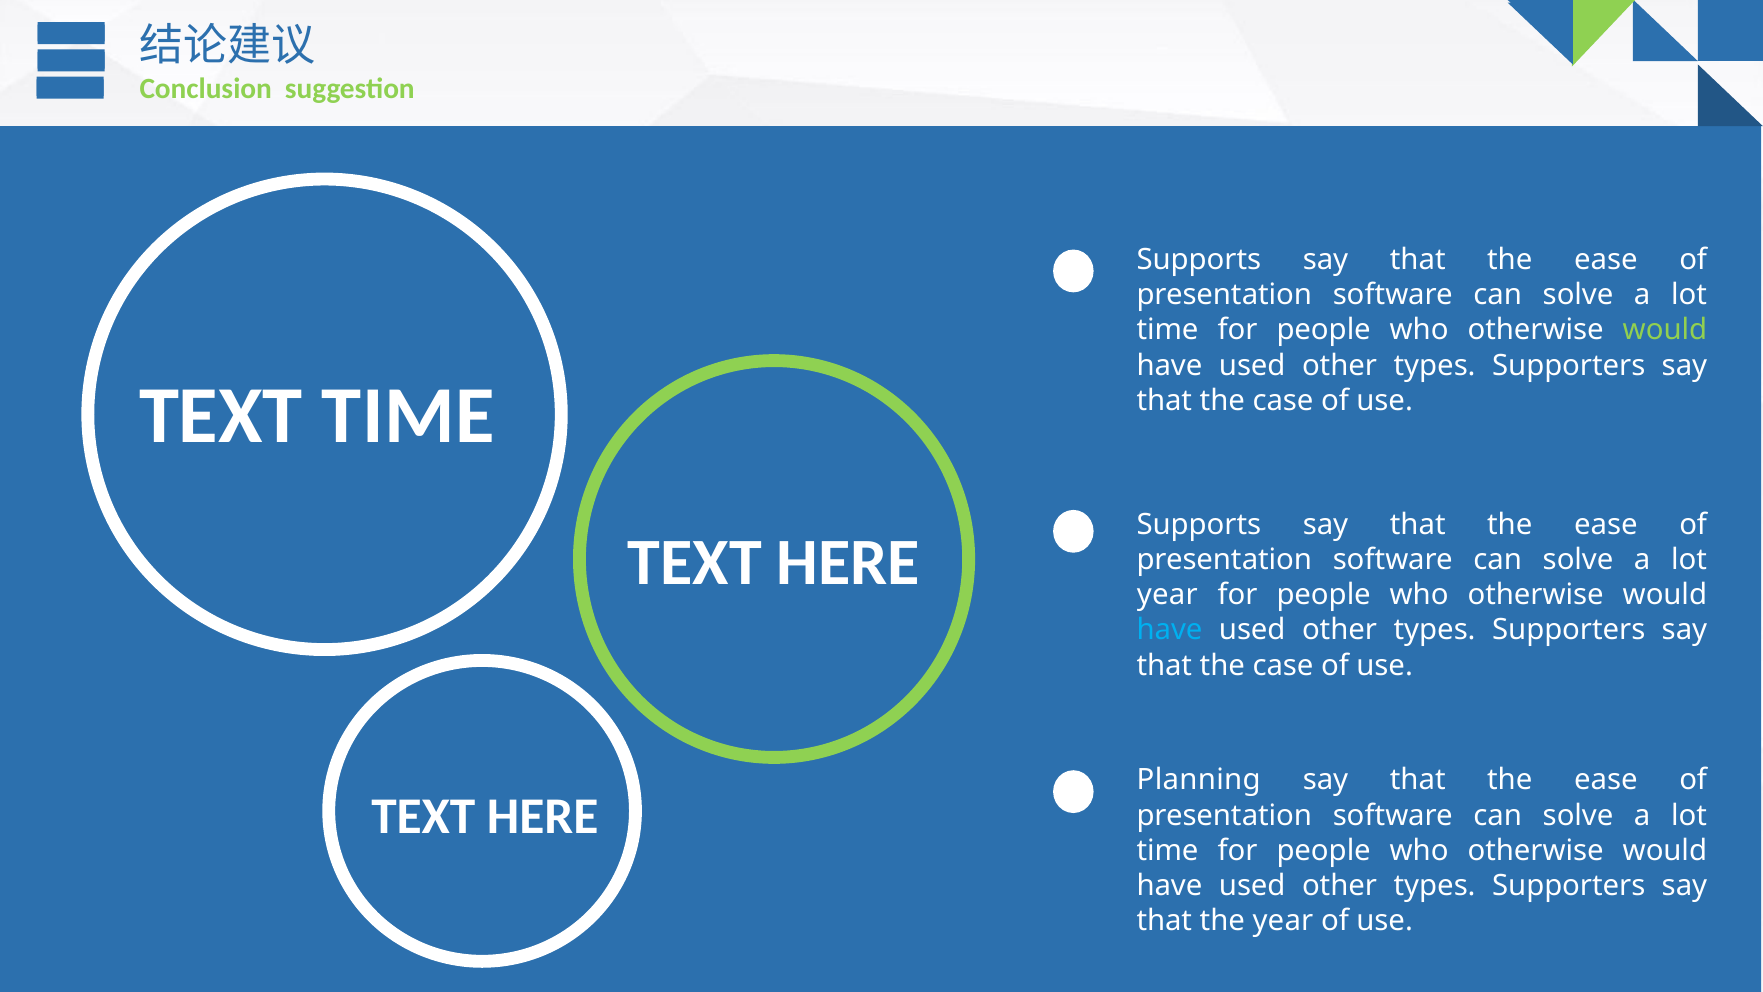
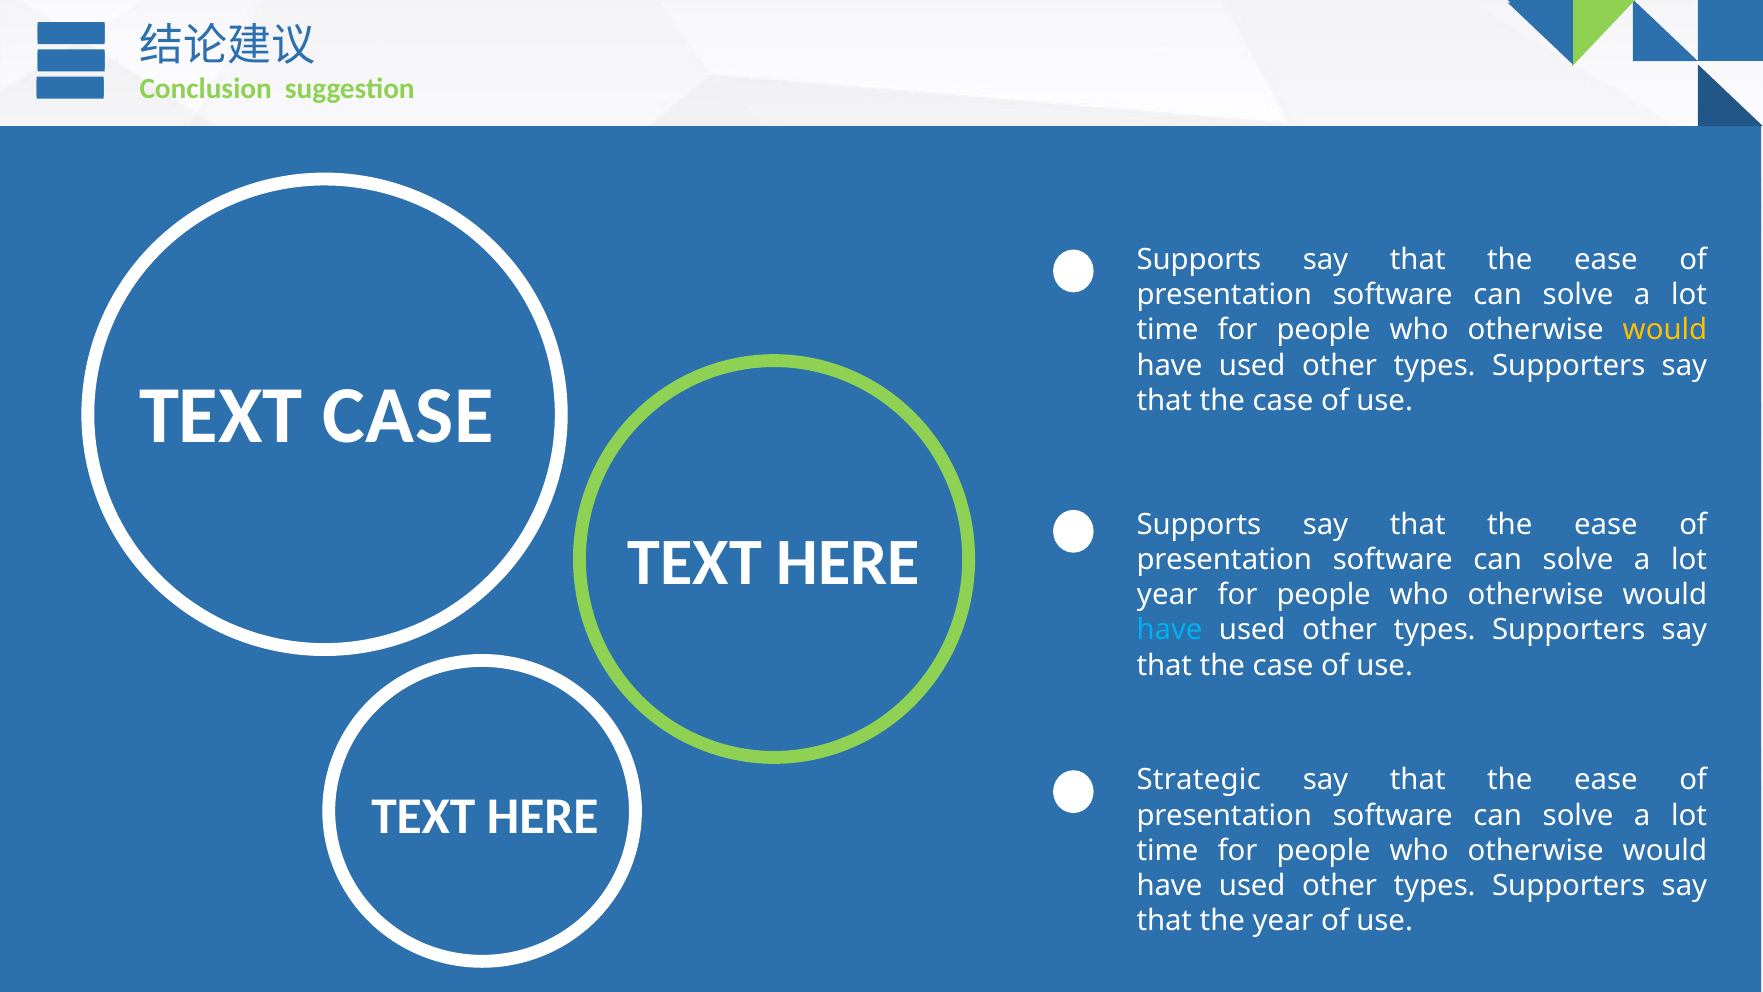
would colour: light green -> yellow (1665, 330)
TEXT TIME: TIME -> CASE (408, 416)
Planning: Planning -> Strategic (1199, 780)
